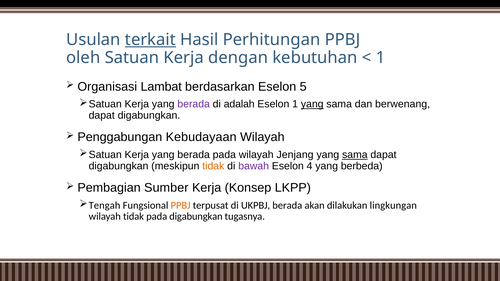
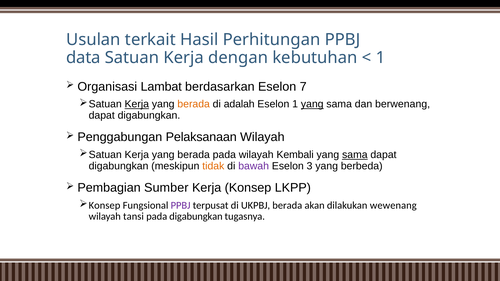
terkait underline: present -> none (150, 40)
oleh: oleh -> data (83, 58)
5: 5 -> 7 (303, 87)
Kerja underline: none -> present (137, 104)
berada colour: purple -> orange (194, 104)
Kebudayaan: Kebudayaan -> Pelaksanaan (201, 137)
Jenjang: Jenjang -> Kembali (295, 155)
4: 4 -> 3 (310, 166)
Tengah: Tengah -> Konsep (105, 205)
PPBJ colour: orange -> purple (181, 205)
lingkungan: lingkungan -> wewenang (393, 205)
wilayah tidak: tidak -> tansi (133, 217)
